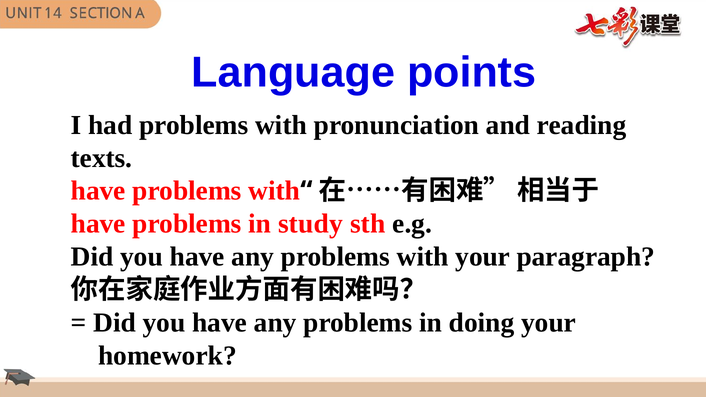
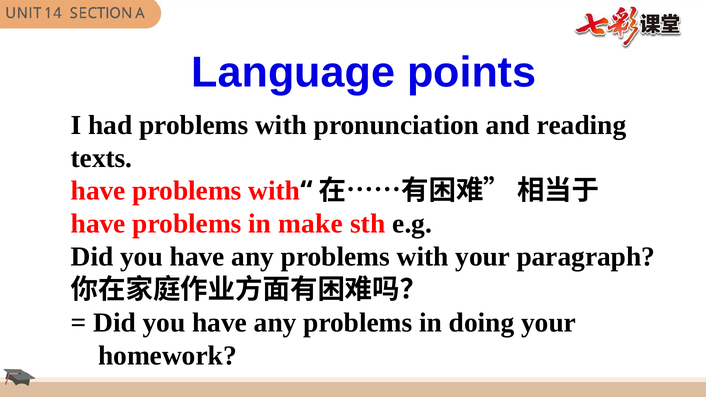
study: study -> make (311, 224)
